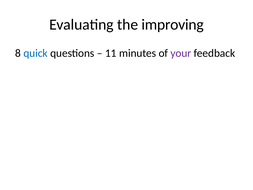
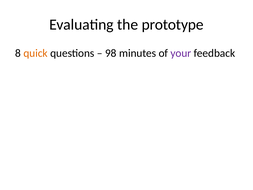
improving: improving -> prototype (173, 24)
quick colour: blue -> orange (36, 53)
11: 11 -> 98 (111, 53)
